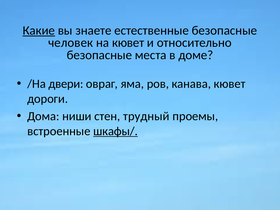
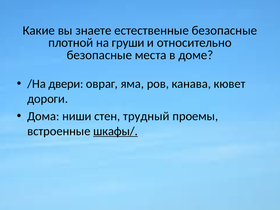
Какие underline: present -> none (39, 30)
человек: человек -> плотной (71, 43)
на кювет: кювет -> груши (128, 43)
